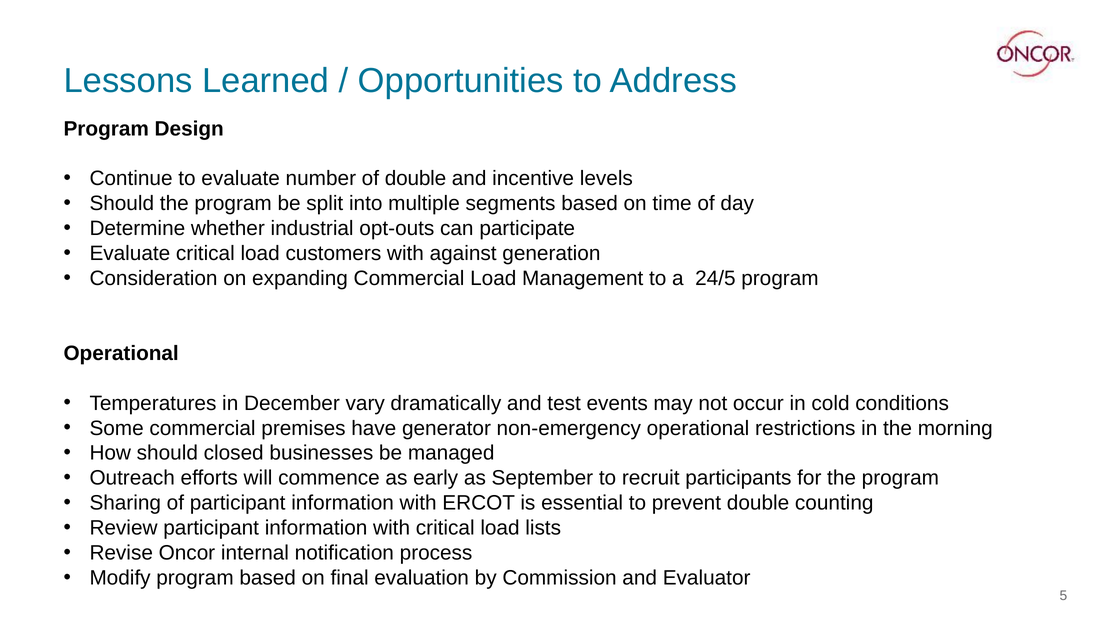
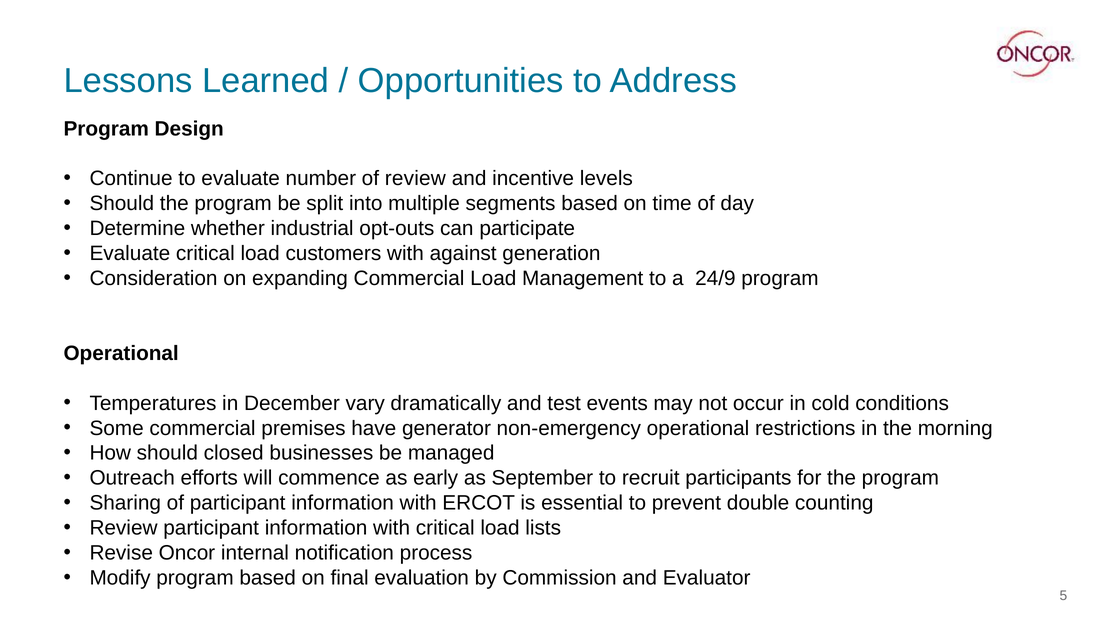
of double: double -> review (415, 178)
24/5: 24/5 -> 24/9 (715, 278)
